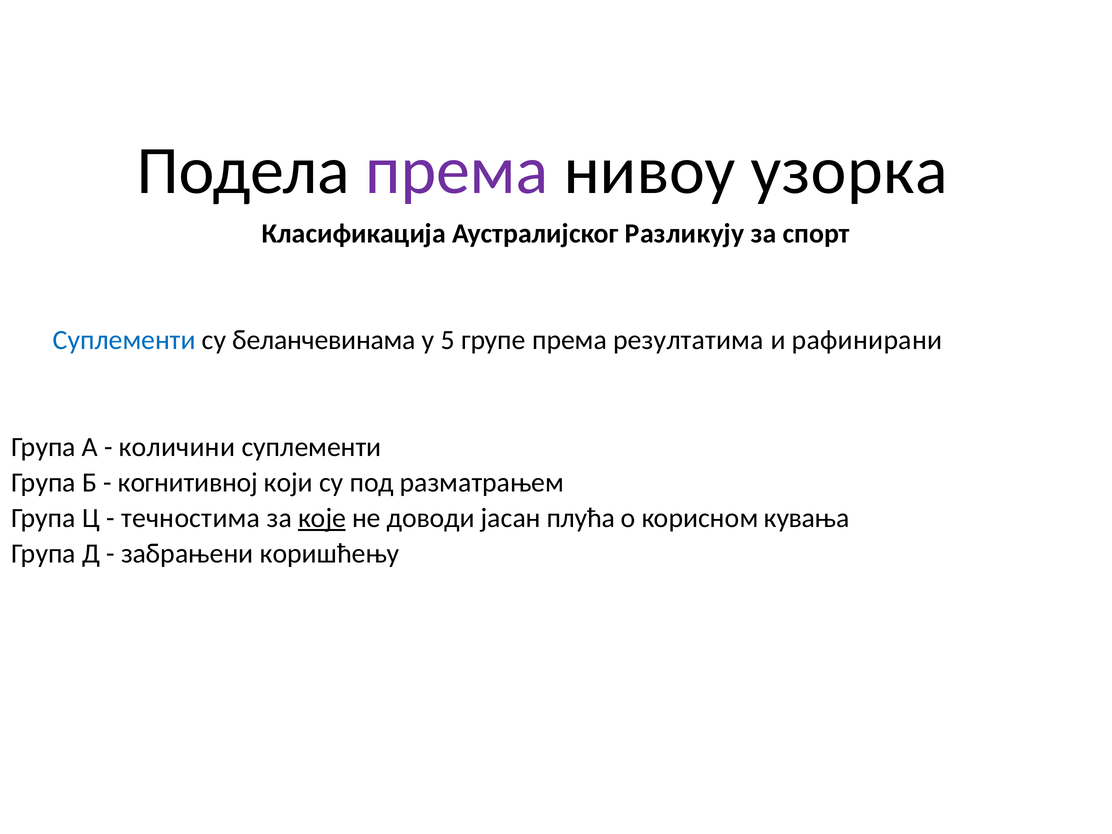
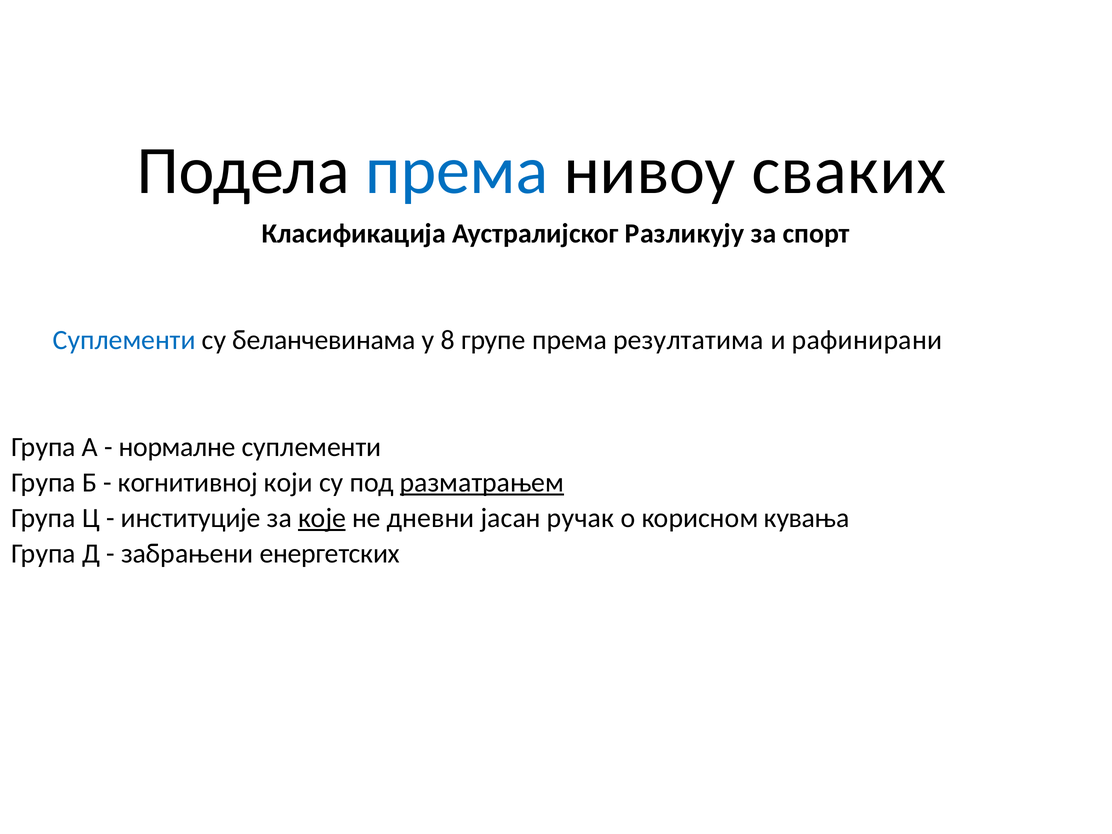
према colour: purple -> blue (457, 171)
узорка: узорка -> сваких (849, 171)
5: 5 -> 8 (448, 340)
количини: количини -> нормалне (177, 447)
разматрањем underline: none -> present (482, 483)
течностима: течностима -> институције (191, 518)
доводи: доводи -> дневни (431, 518)
плућа: плућа -> ручак (581, 518)
коришћењу: коришћењу -> енергетских (330, 554)
